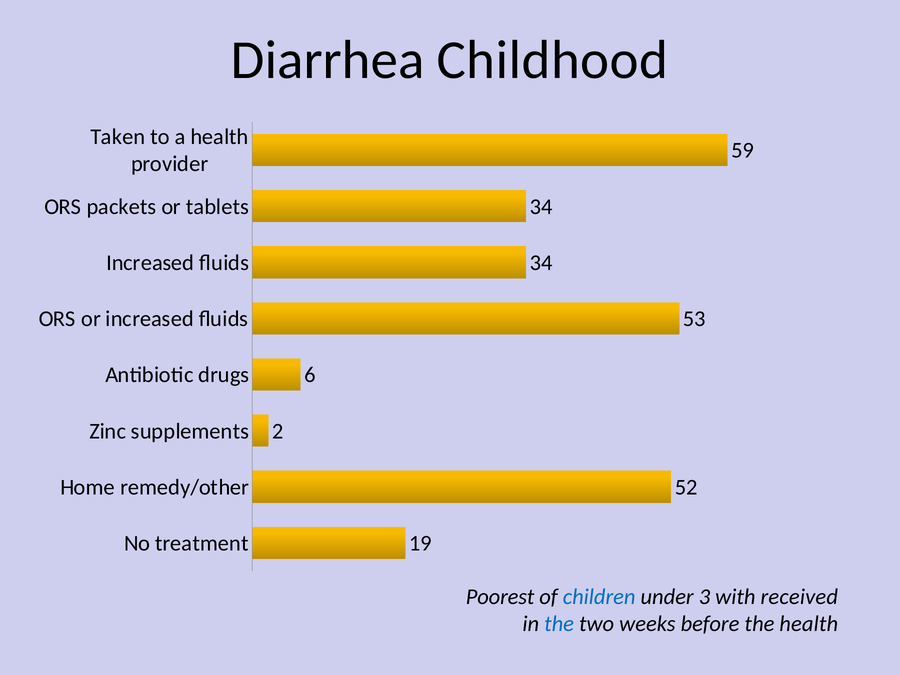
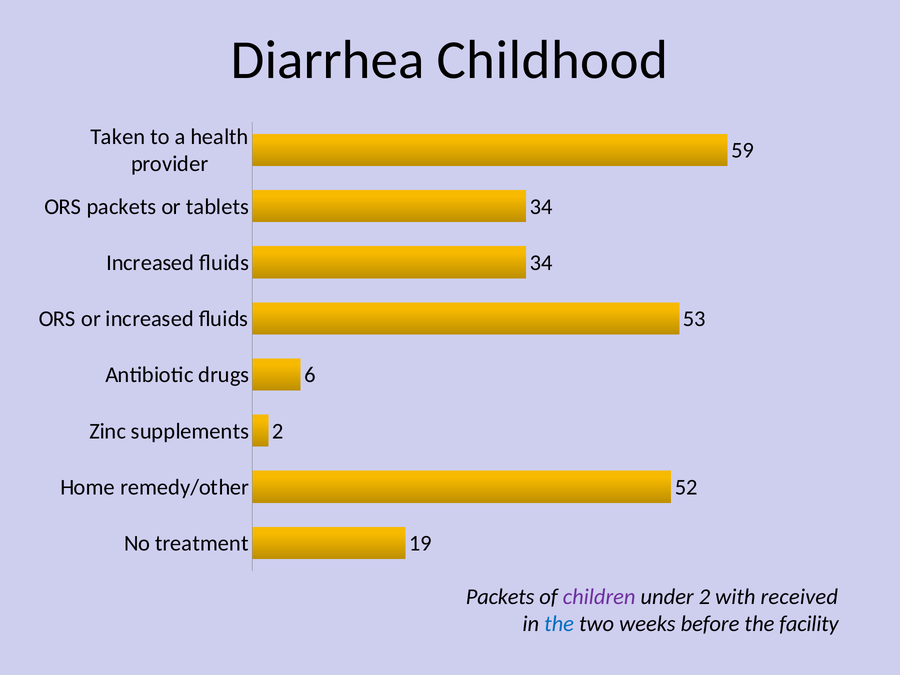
Poorest: Poorest -> Packets (500, 597)
children colour: blue -> purple (599, 597)
under 3: 3 -> 2 (705, 597)
the health: health -> facility (809, 624)
